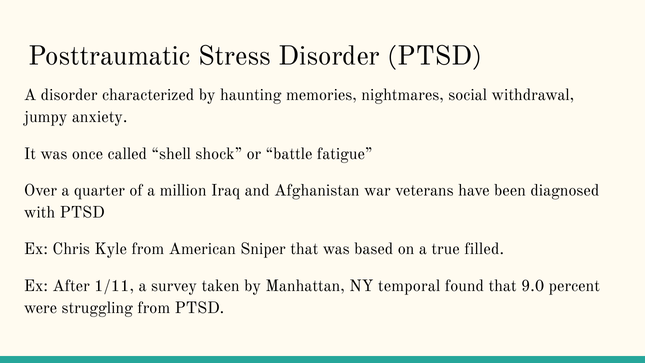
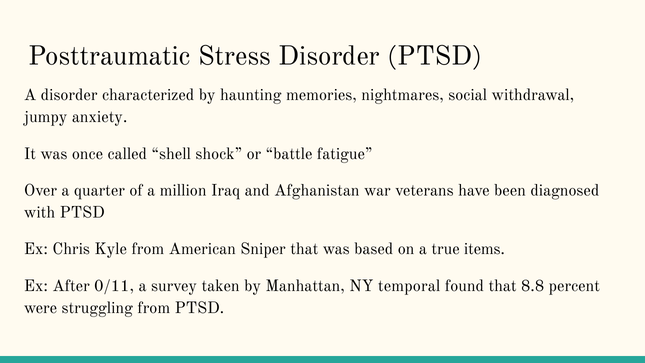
filled: filled -> items (484, 249)
1/11: 1/11 -> 0/11 (114, 286)
9.0: 9.0 -> 8.8 (533, 286)
